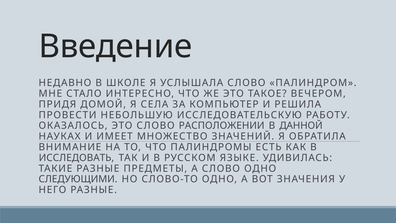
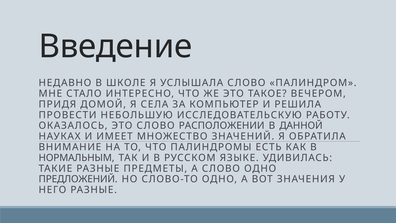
ИССЛЕДОВАТЬ: ИССЛЕДОВАТЬ -> НОРМАЛЬНЫМ (77, 158)
СЛЕДУЮЩИМИ: СЛЕДУЮЩИМИ -> ПРЕДЛОЖЕНИЙ (78, 179)
